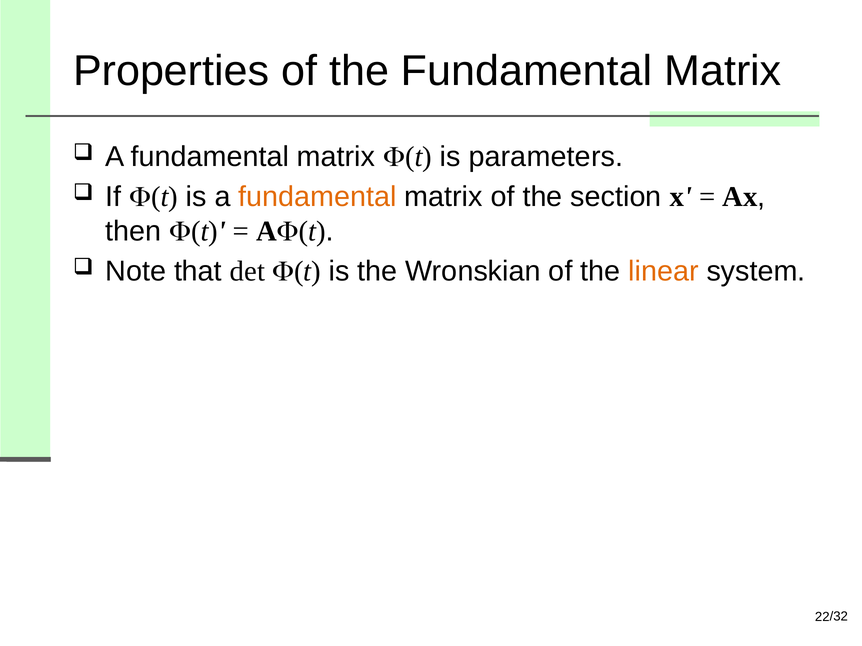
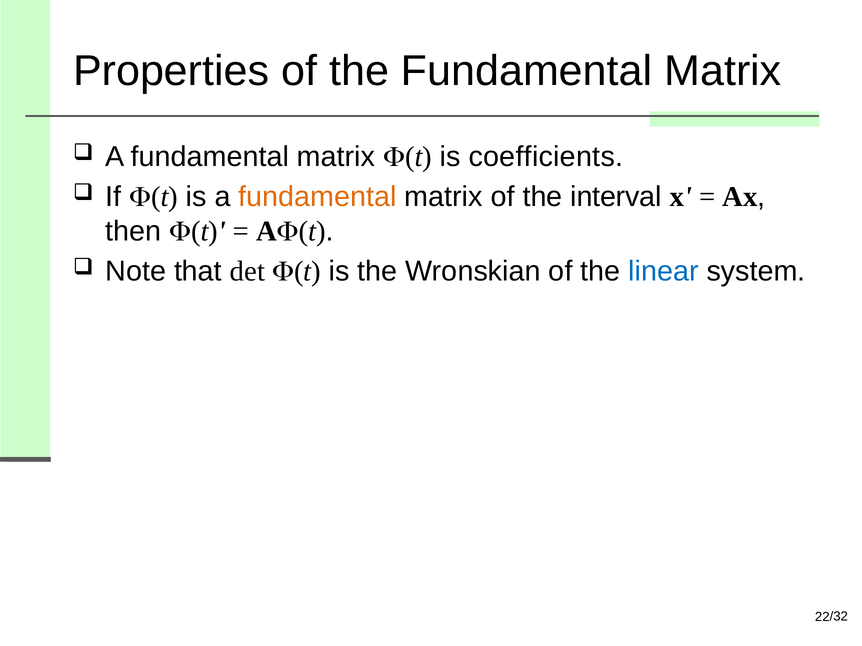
parameters: parameters -> coefficients (546, 157)
section: section -> interval (616, 197)
linear colour: orange -> blue (663, 272)
